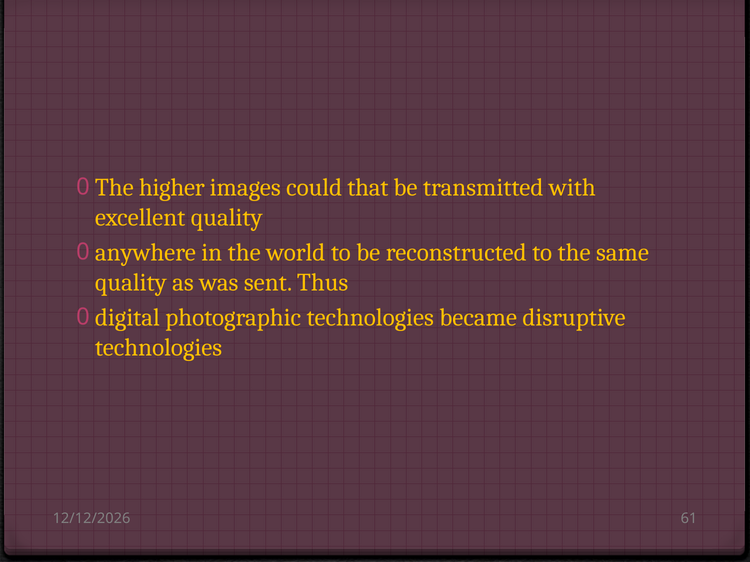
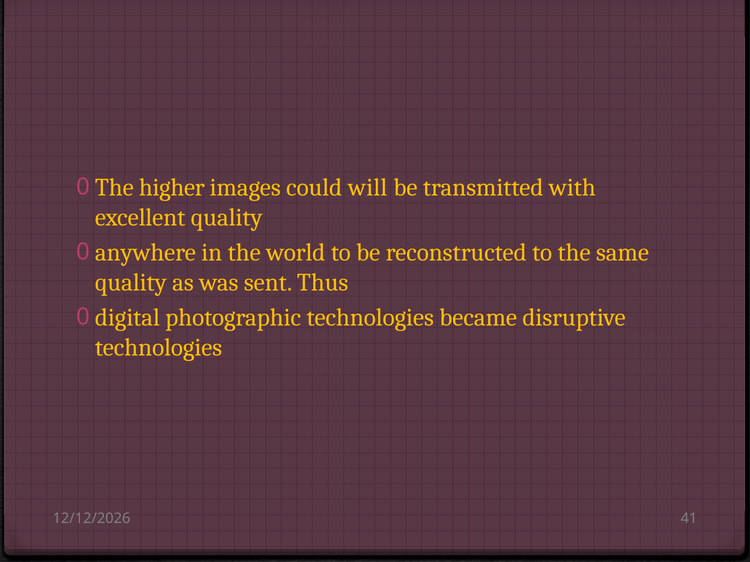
that: that -> will (368, 188)
61: 61 -> 41 (689, 519)
